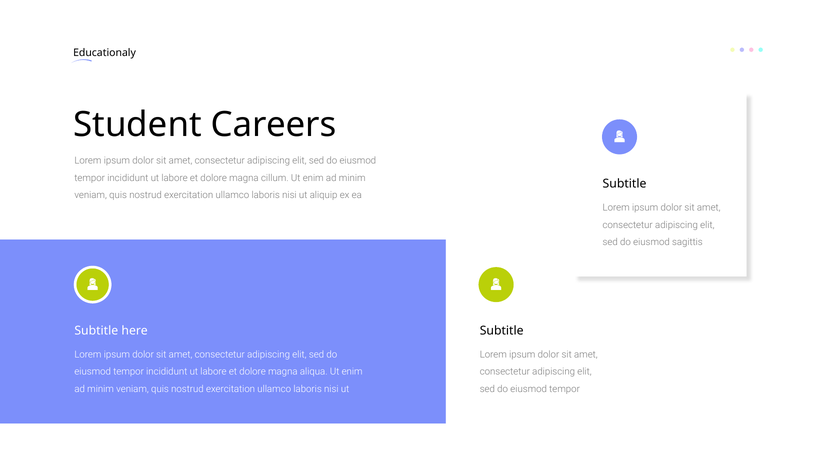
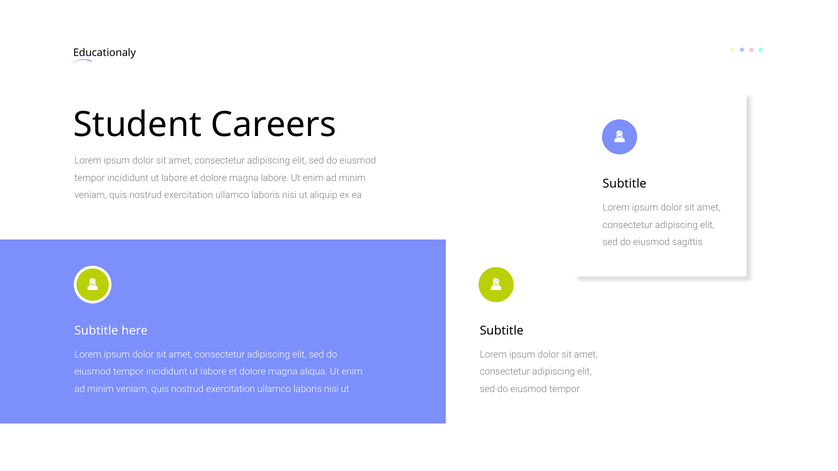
magna cillum: cillum -> labore (275, 178)
